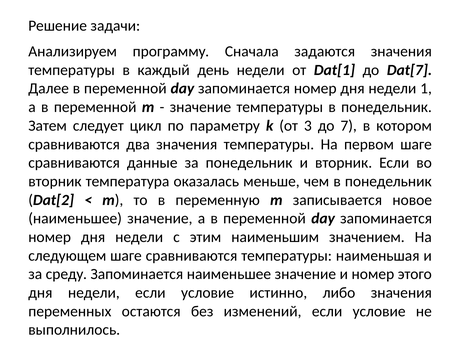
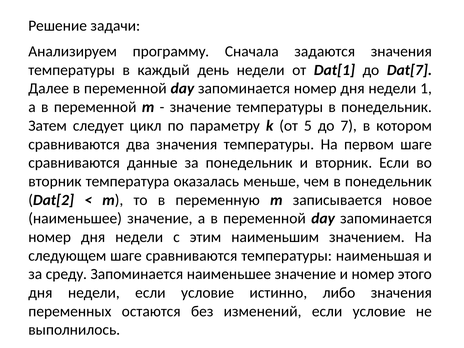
3: 3 -> 5 (308, 126)
